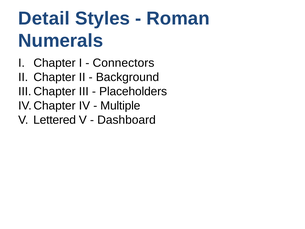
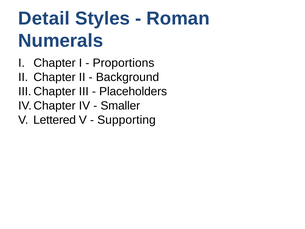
Connectors: Connectors -> Proportions (123, 63)
Multiple: Multiple -> Smaller (120, 106)
Dashboard: Dashboard -> Supporting (126, 120)
